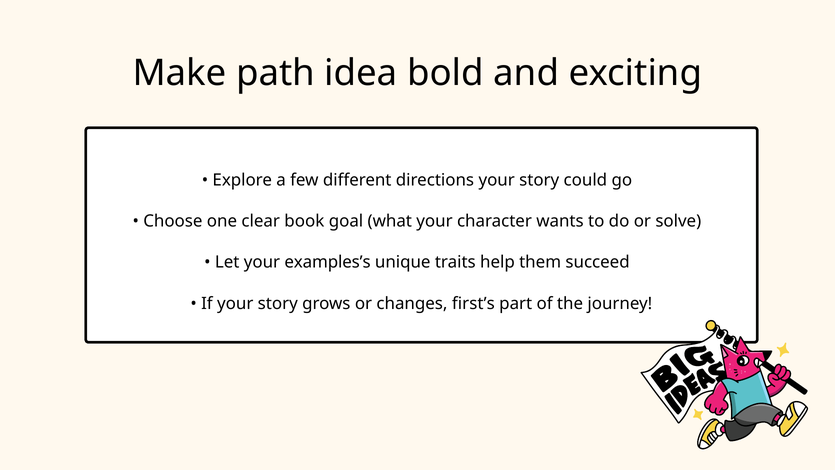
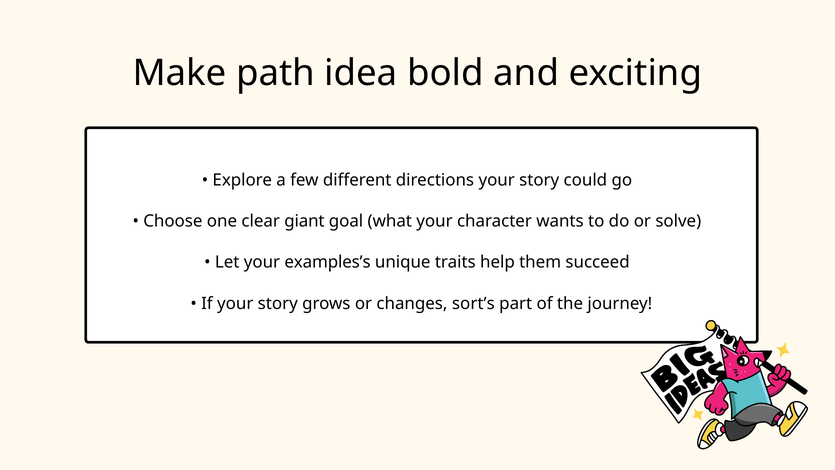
book: book -> giant (304, 221)
first’s: first’s -> sort’s (473, 303)
